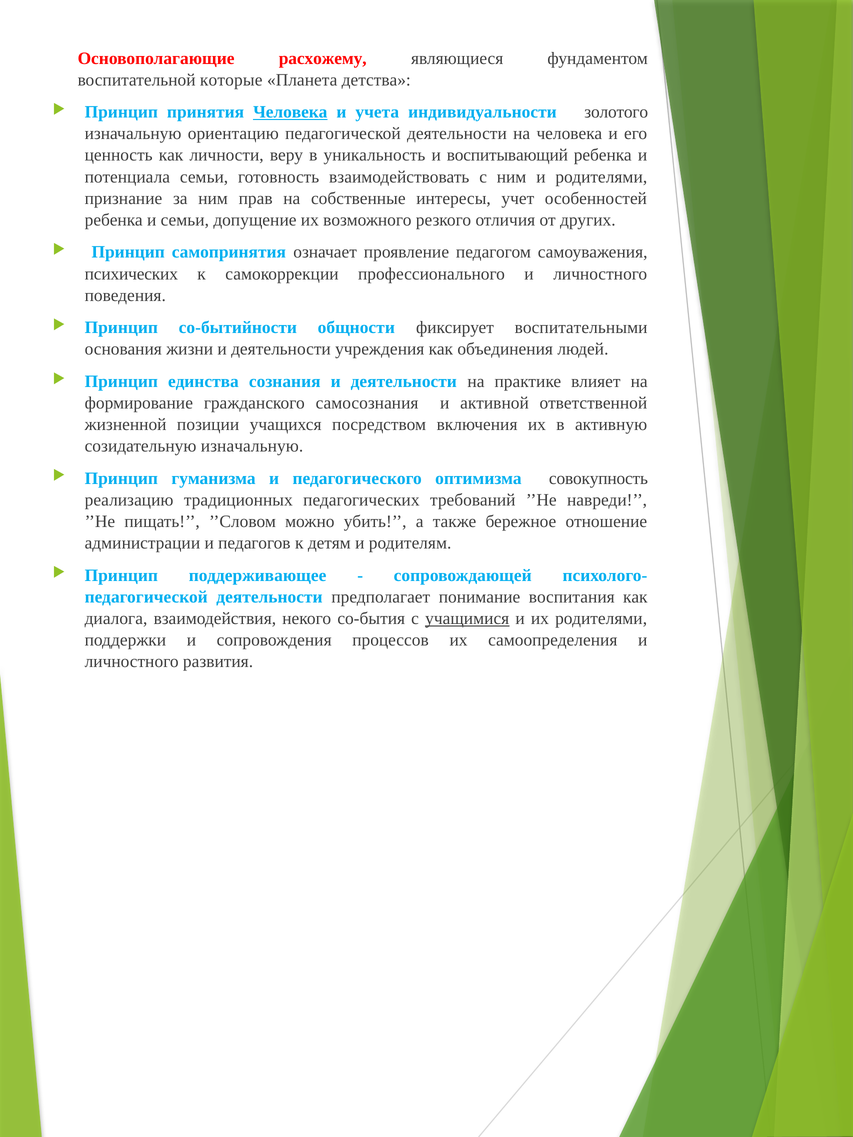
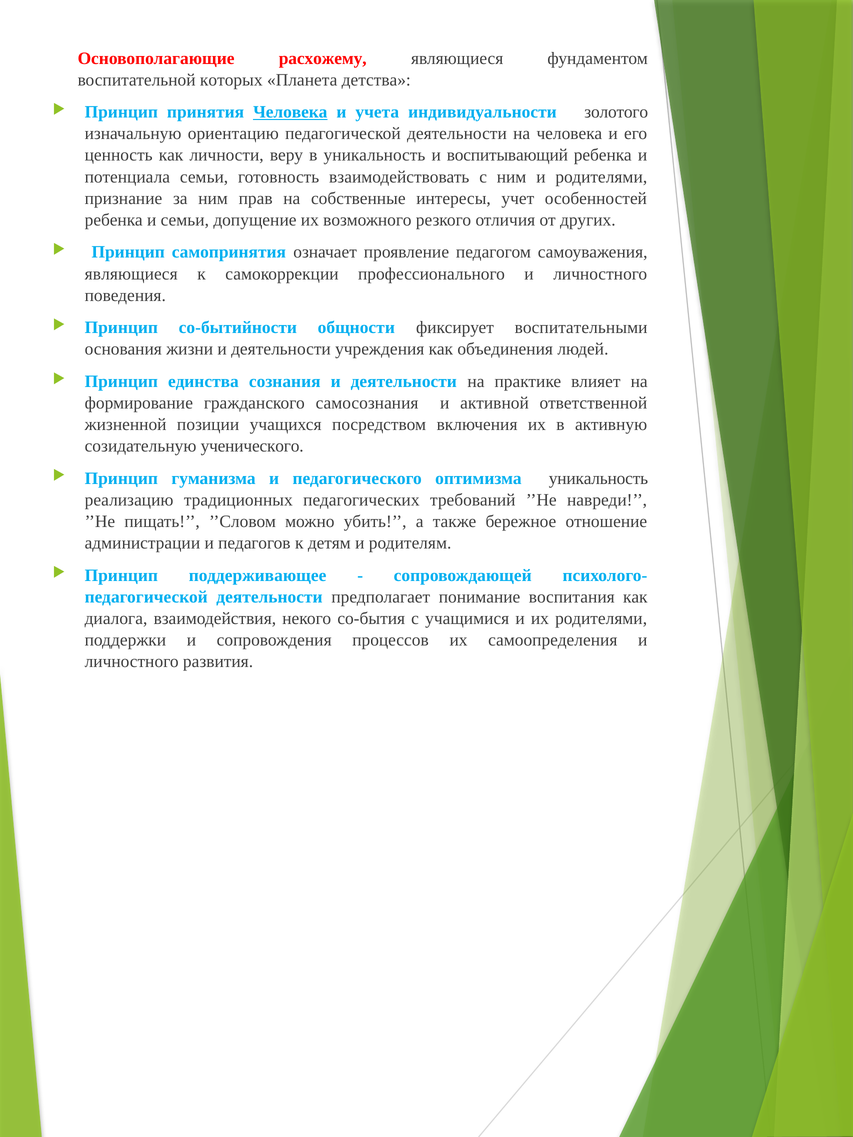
которые: которые -> которых (231, 80)
психических: психических -> являющиеся (131, 274)
созидательную изначальную: изначальную -> ученического (252, 446)
оптимизма совокупность: совокупность -> уникальность (598, 478)
учащимися underline: present -> none (467, 619)
